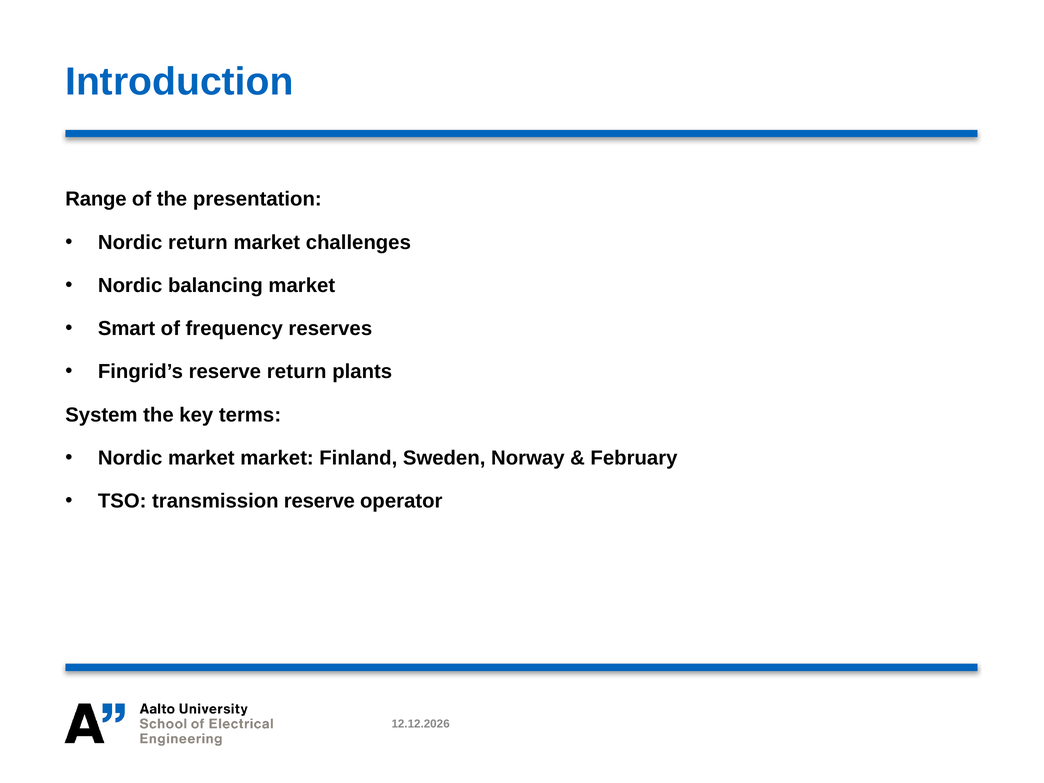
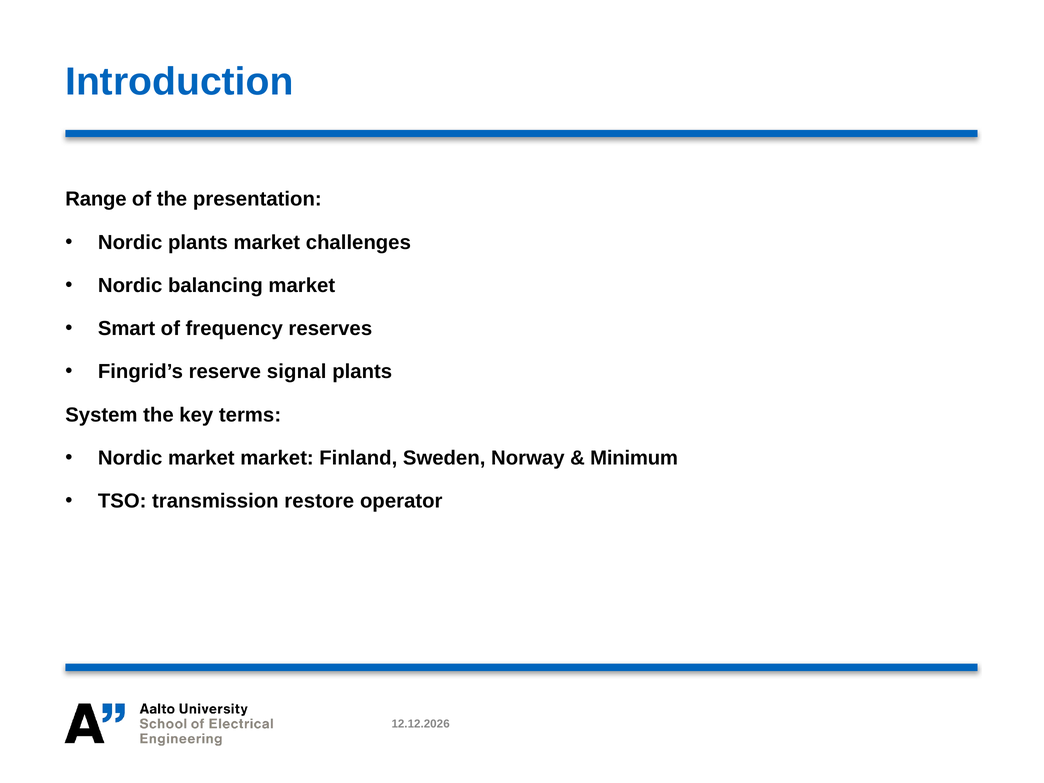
Nordic return: return -> plants (198, 242)
reserve return: return -> signal (297, 372)
February: February -> Minimum (634, 458)
transmission reserve: reserve -> restore (319, 501)
